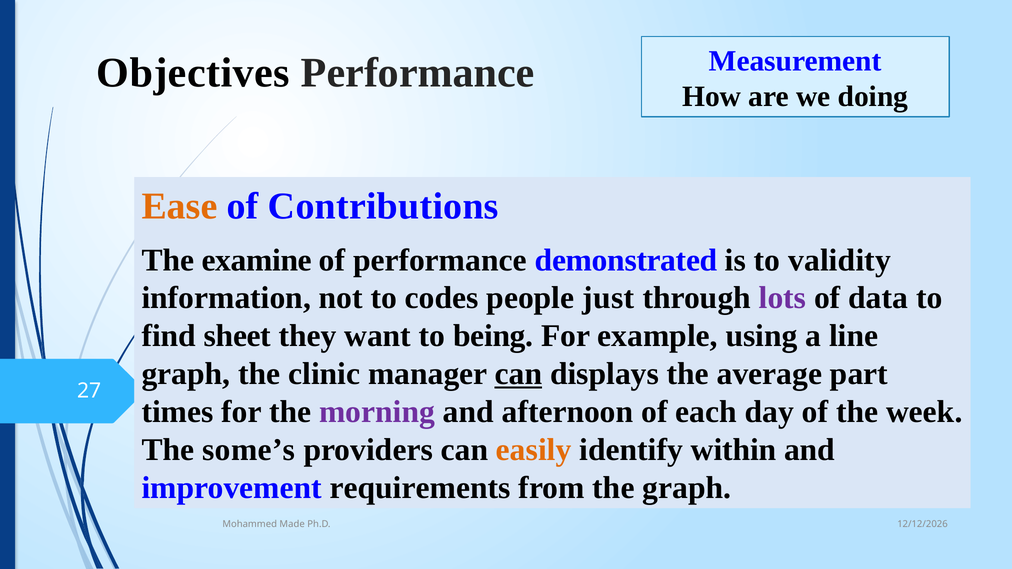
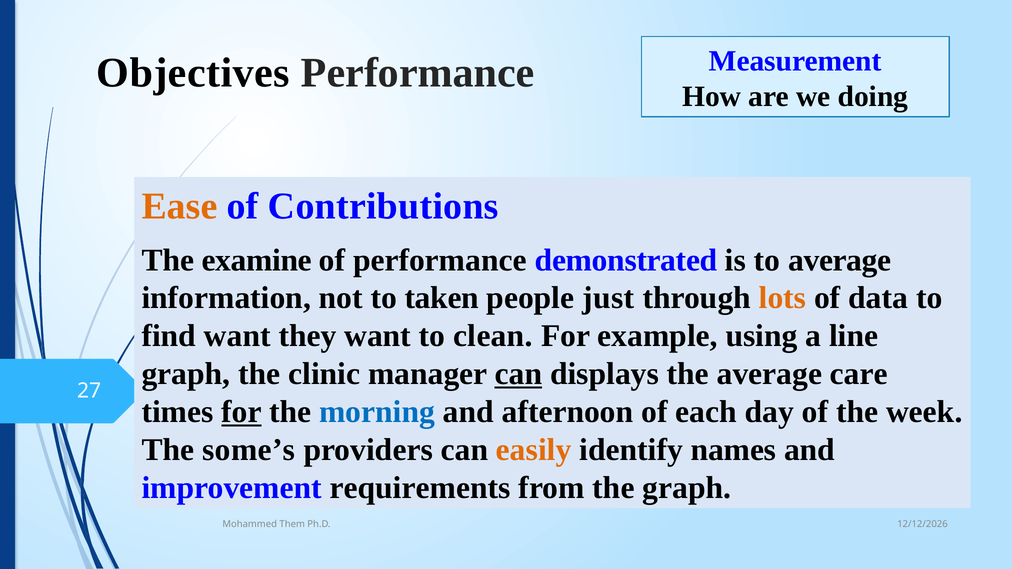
to validity: validity -> average (840, 260)
codes: codes -> taken (442, 298)
lots colour: purple -> orange (783, 298)
find sheet: sheet -> want (237, 336)
being: being -> clean (493, 336)
part: part -> care (859, 374)
for underline: none -> present (242, 412)
morning colour: purple -> blue (377, 412)
within: within -> names (734, 450)
Made: Made -> Them (292, 524)
